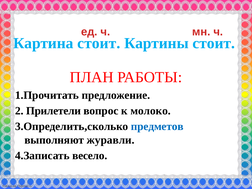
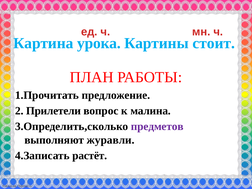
Картина стоит: стоит -> урока (99, 43)
молоко: молоко -> малина (151, 111)
предметов colour: blue -> purple (157, 126)
весело: весело -> растёт (90, 156)
